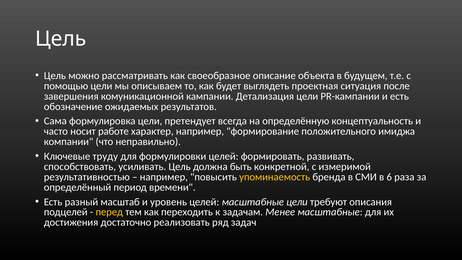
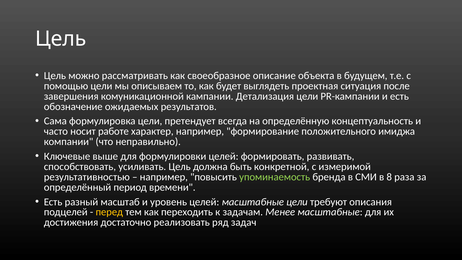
труду: труду -> выше (105, 156)
упоминаемость colour: yellow -> light green (275, 177)
6: 6 -> 8 (389, 177)
